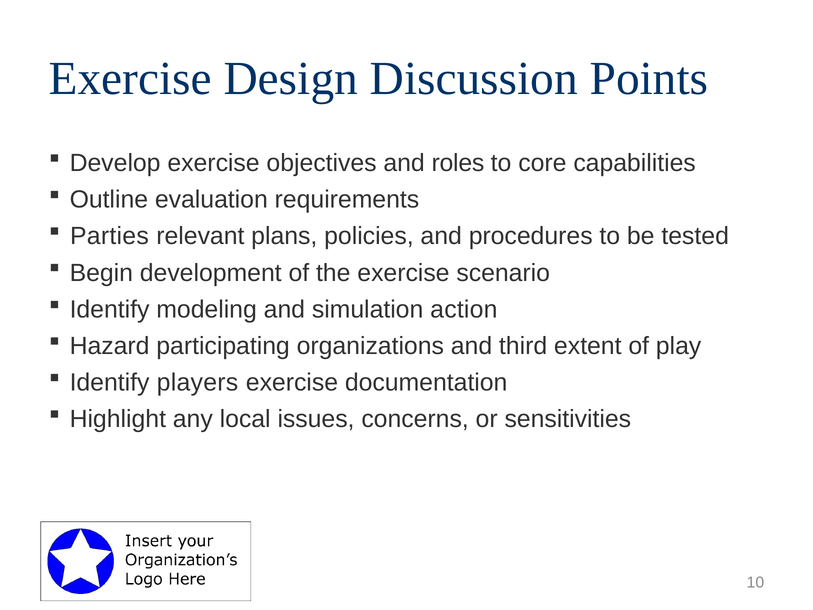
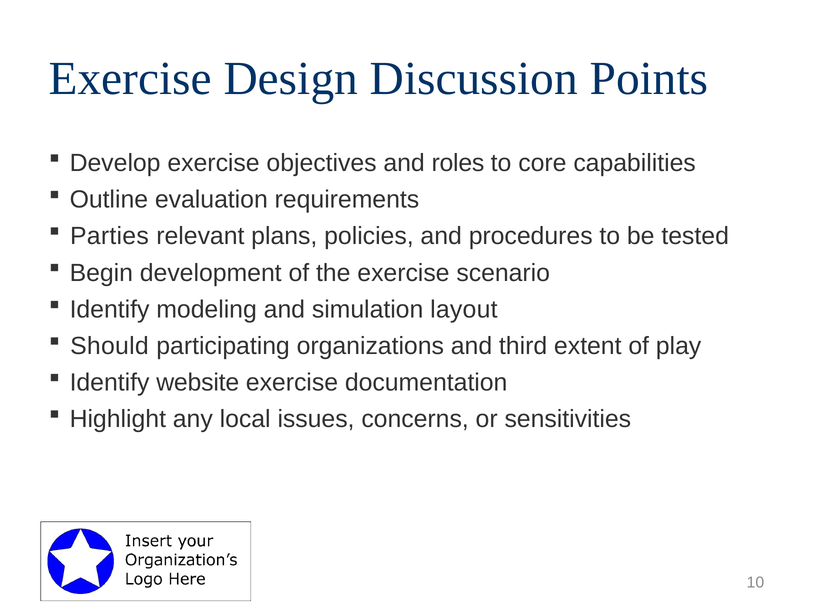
action: action -> layout (464, 309)
Hazard: Hazard -> Should (109, 346)
players: players -> website (198, 382)
